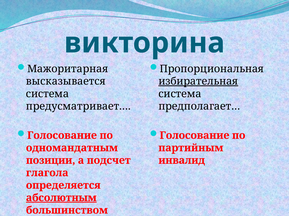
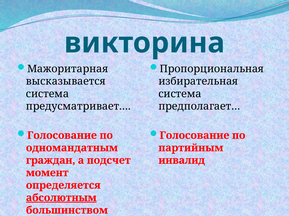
избирательная underline: present -> none (198, 82)
позиции: позиции -> граждан (51, 161)
глагола: глагола -> момент (47, 173)
